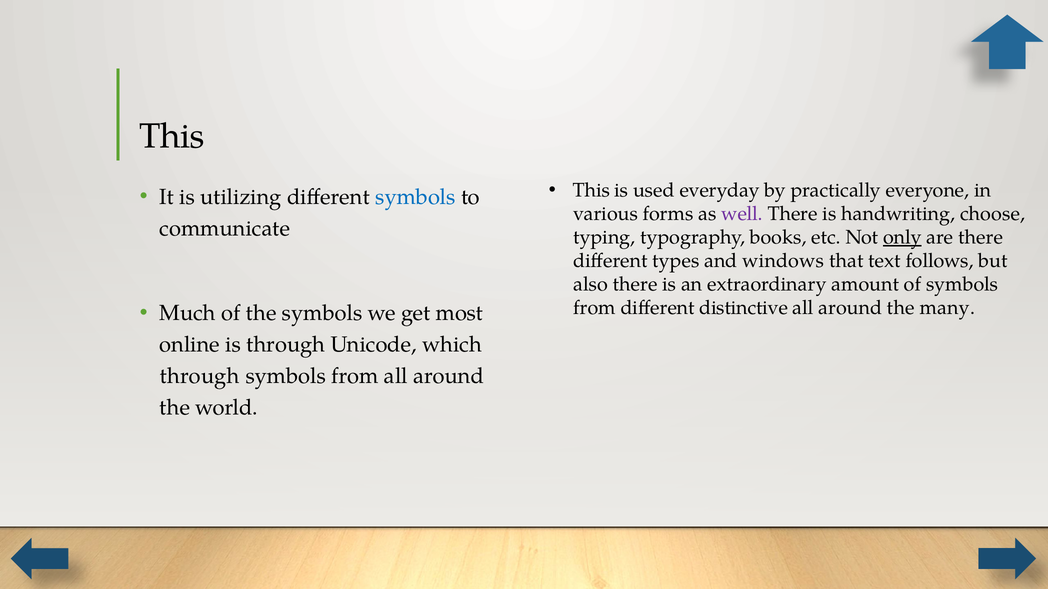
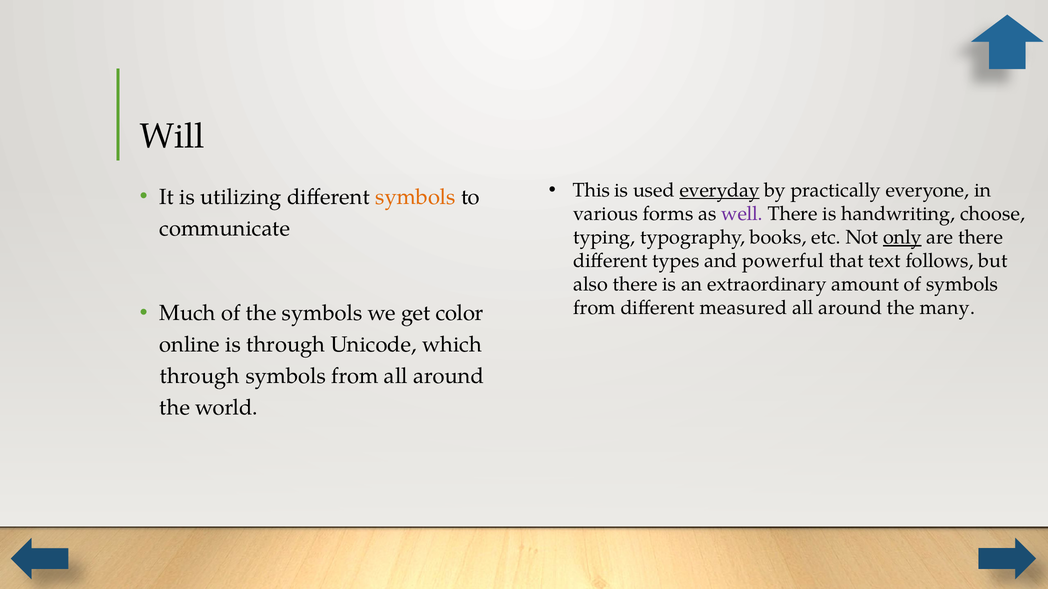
This: This -> Will (172, 136)
everyday underline: none -> present (720, 190)
symbols colour: blue -> orange (415, 197)
windows: windows -> powerful (783, 261)
most: most -> color (460, 313)
distinctive: distinctive -> measured (743, 308)
